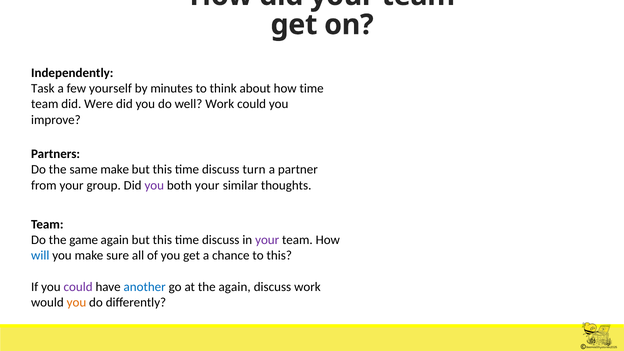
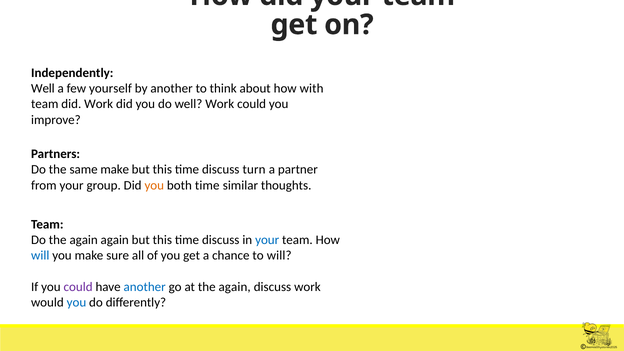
Task: Task -> Well (43, 89)
by minutes: minutes -> another (172, 89)
how time: time -> with (312, 89)
did Were: Were -> Work (99, 104)
you colour: purple -> orange (154, 185)
both your: your -> time (207, 185)
Do the game: game -> again (84, 240)
your colour: purple -> blue (267, 240)
to this: this -> will (279, 256)
you colour: orange -> blue (76, 302)
